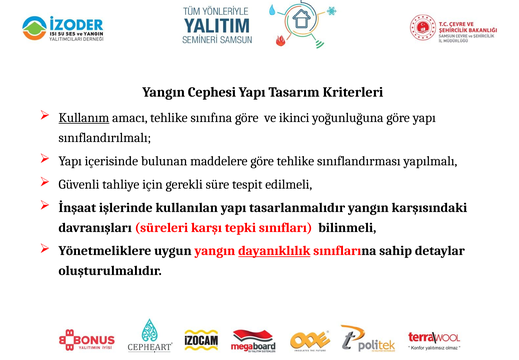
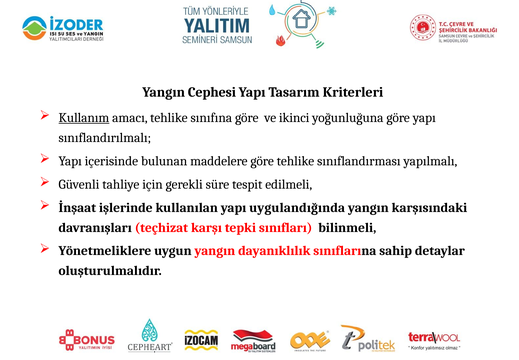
tasarlanmalıdır: tasarlanmalıdır -> uygulandığında (297, 207)
süreleri: süreleri -> teçhizat (161, 227)
dayanıklılık underline: present -> none (274, 251)
